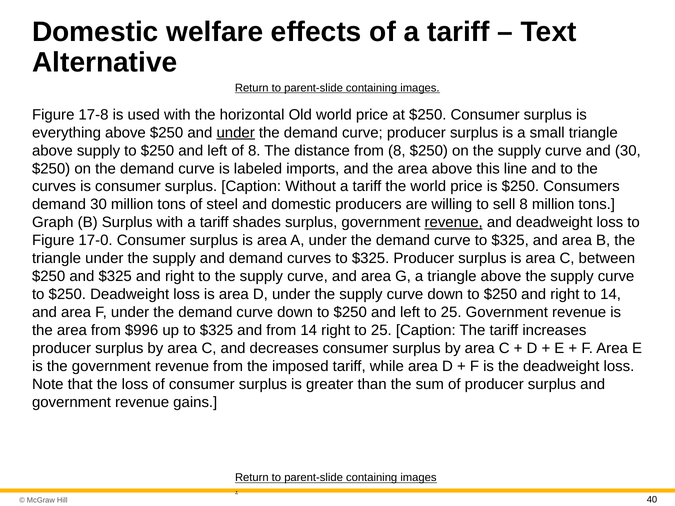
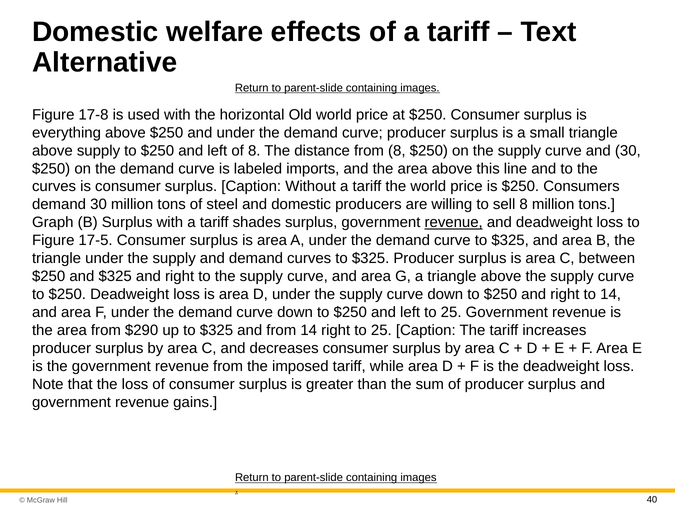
under underline: present -> none (236, 133)
17-0: 17-0 -> 17-5 (96, 241)
$996: $996 -> $290 (142, 331)
